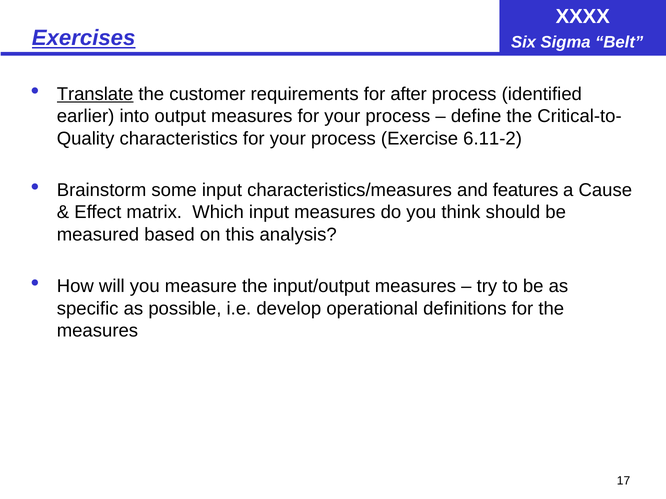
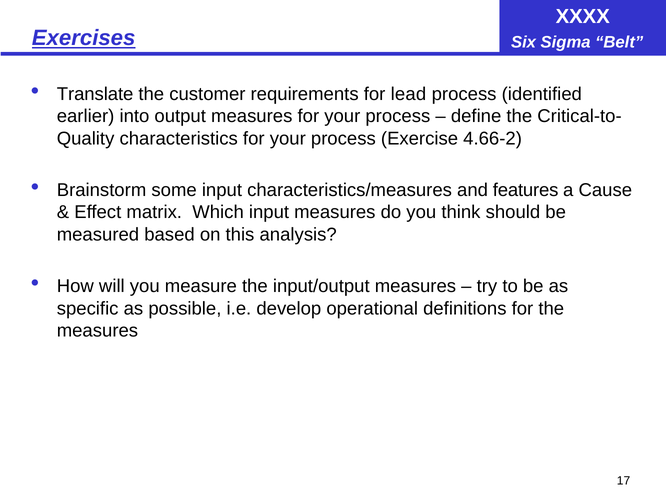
Translate underline: present -> none (95, 94)
after: after -> lead (408, 94)
6.11-2: 6.11-2 -> 4.66-2 (493, 139)
